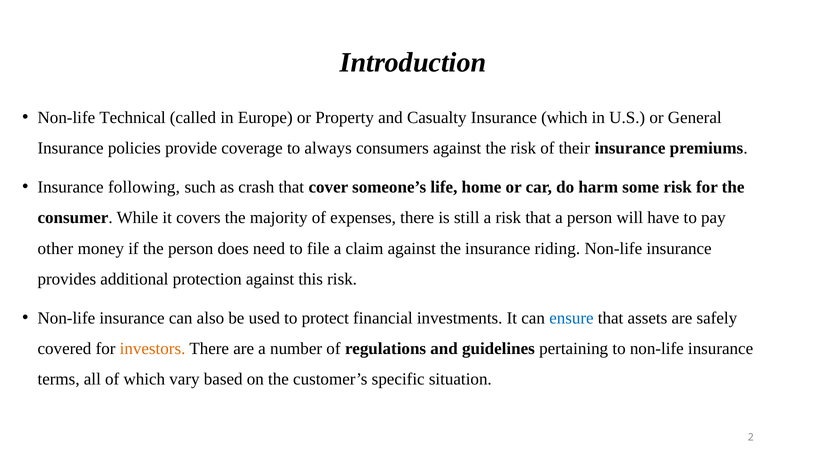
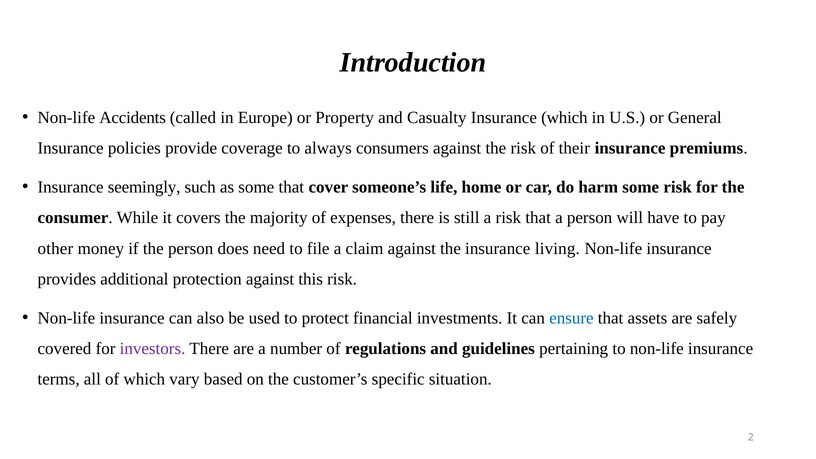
Technical: Technical -> Accidents (133, 118)
following: following -> seemingly (144, 187)
as crash: crash -> some (256, 187)
riding: riding -> living (557, 248)
investors colour: orange -> purple (153, 349)
